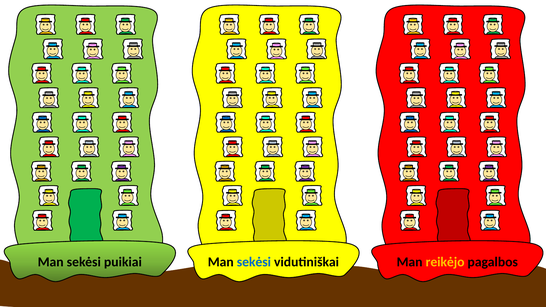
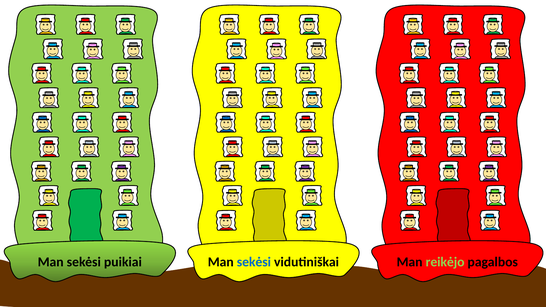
reikėjo colour: yellow -> light green (445, 262)
